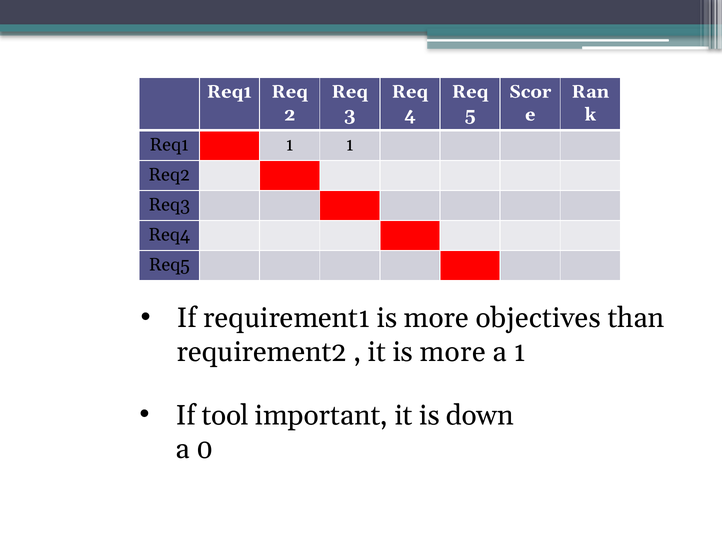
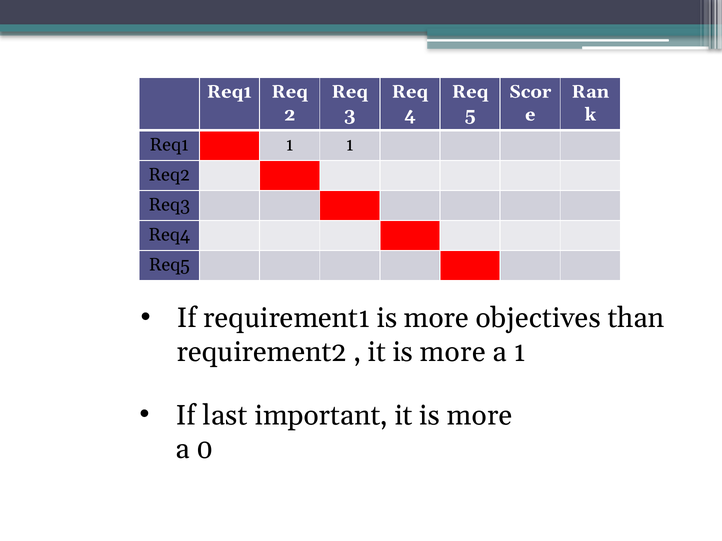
tool: tool -> last (225, 416)
important it is down: down -> more (480, 416)
